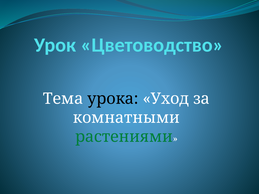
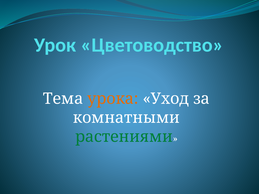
урока colour: black -> orange (113, 99)
